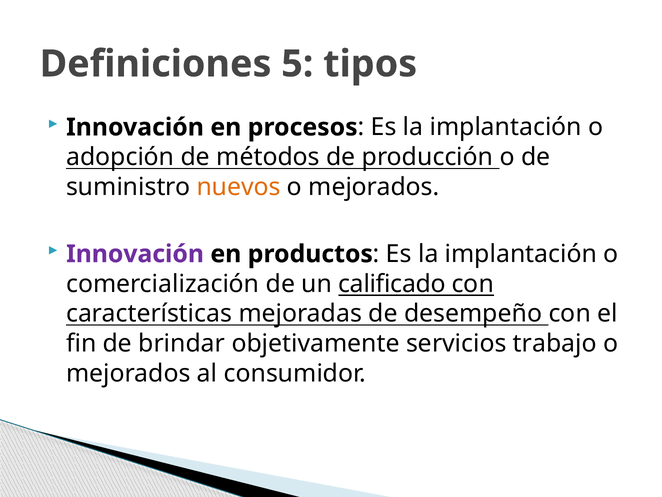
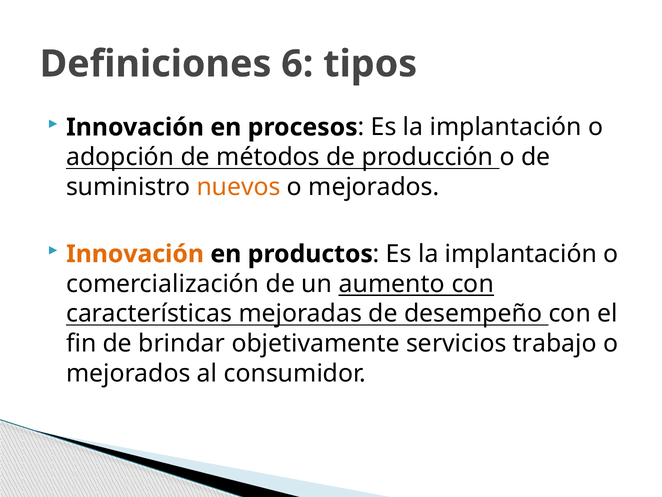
5: 5 -> 6 (297, 64)
Innovación colour: purple -> orange (135, 254)
calificado: calificado -> aumento (392, 284)
